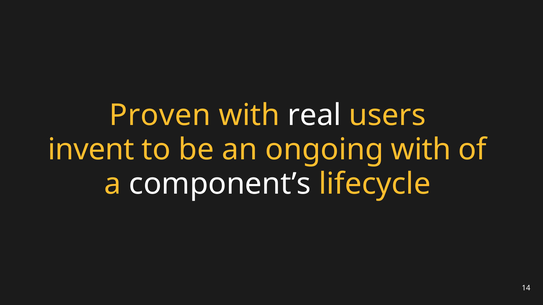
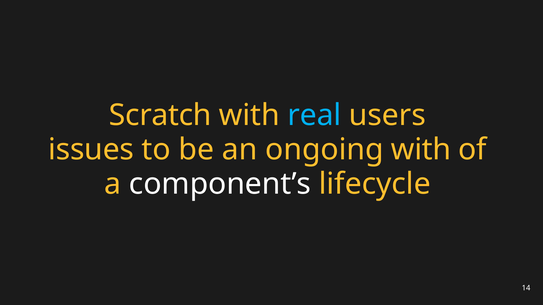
Proven: Proven -> Scratch (160, 115)
real colour: white -> light blue (314, 115)
invent: invent -> issues (91, 150)
